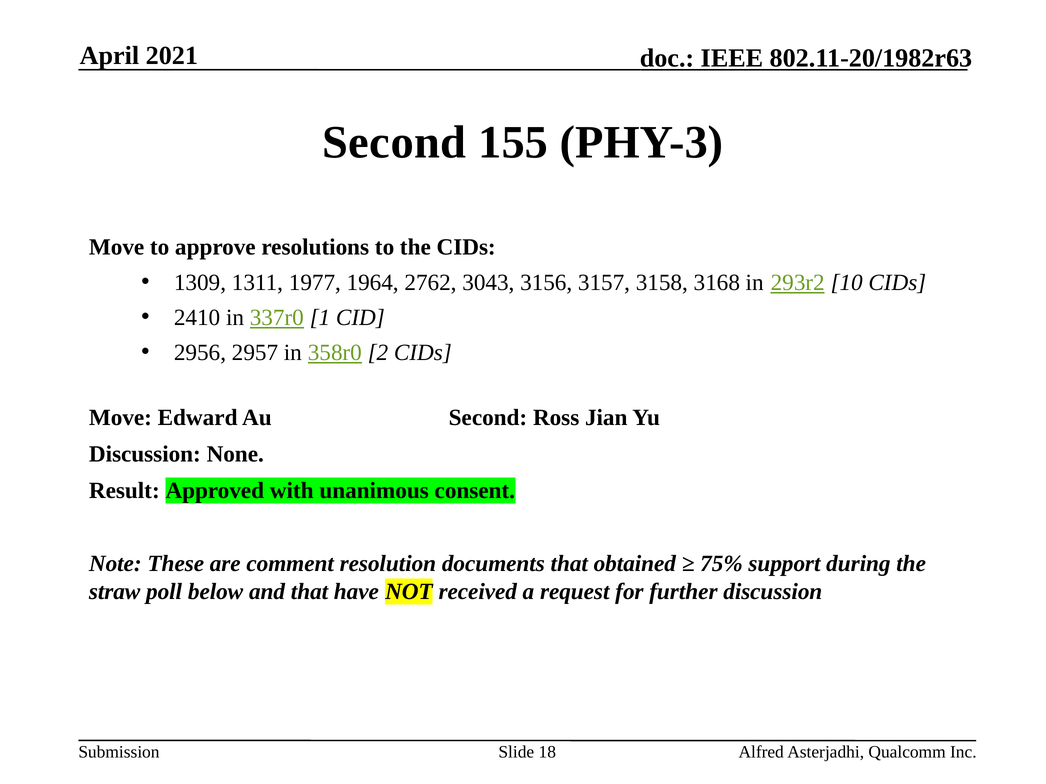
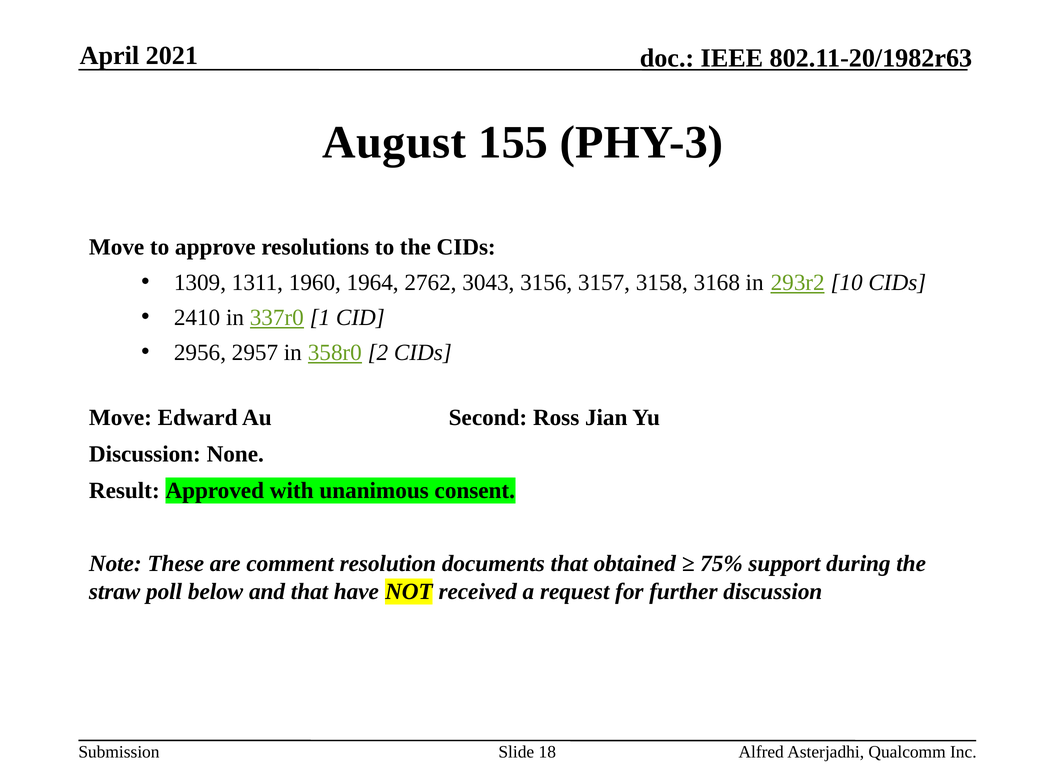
Second: Second -> August (394, 143)
1977: 1977 -> 1960 (315, 283)
